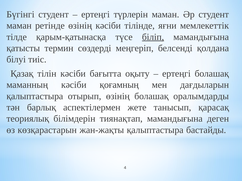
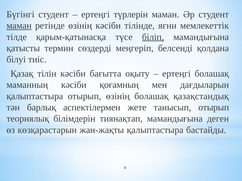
маман underline: none -> present (19, 26)
оралымдарды: оралымдарды -> қазақстандық (201, 96)
танысып қарасақ: қарасақ -> отырып (214, 108)
